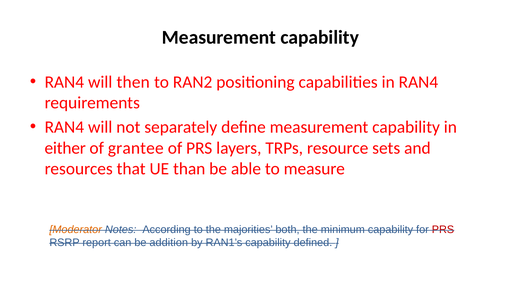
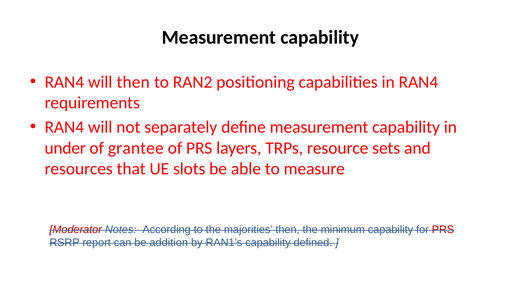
either: either -> under (65, 148)
than: than -> slots (189, 169)
Moderator colour: orange -> red (76, 230)
majorities both: both -> then (288, 230)
